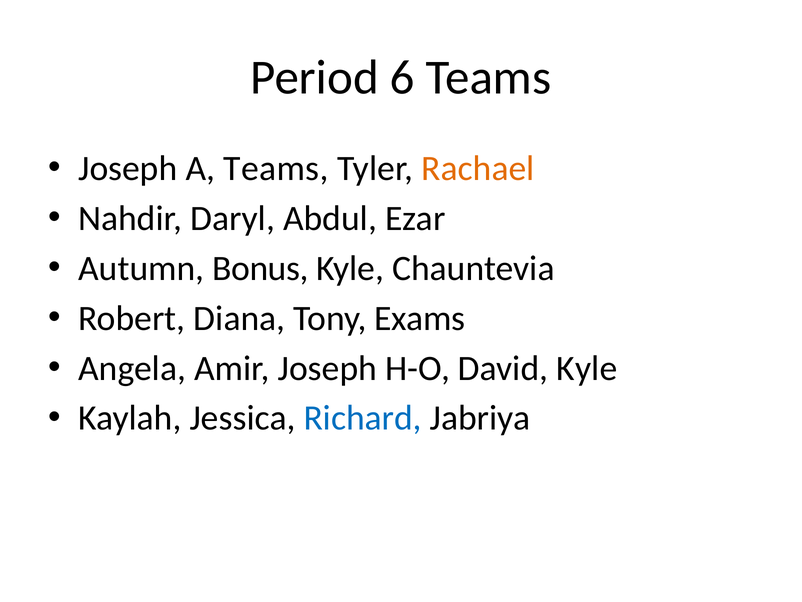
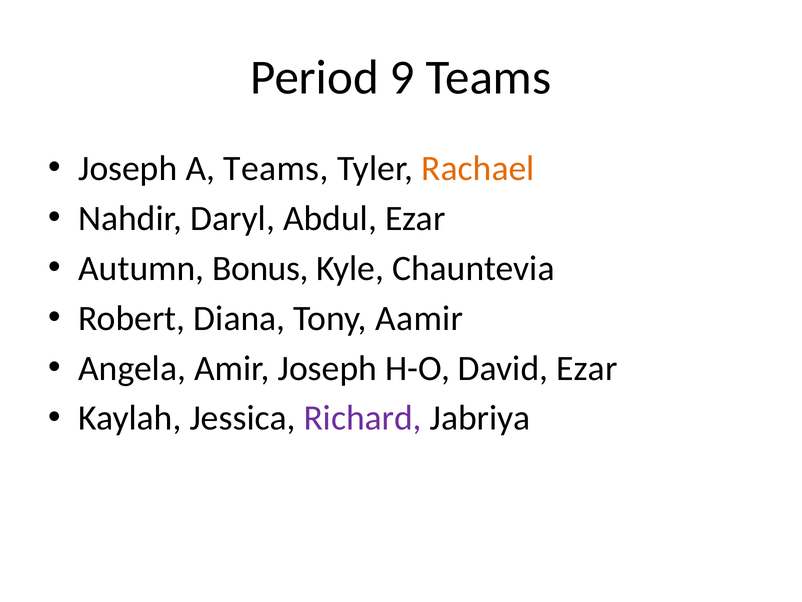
6: 6 -> 9 (402, 78)
Exams: Exams -> Aamir (419, 318)
David Kyle: Kyle -> Ezar (587, 368)
Richard colour: blue -> purple (363, 418)
